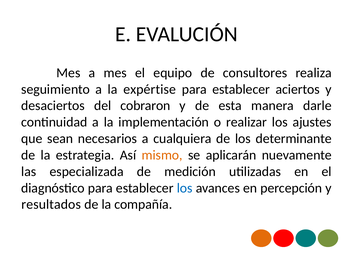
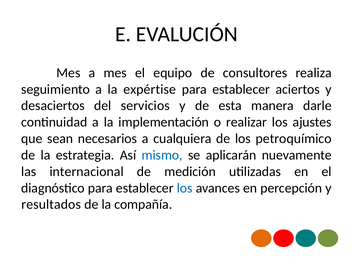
cobraron: cobraron -> servicios (145, 106)
determinante: determinante -> petroquímico (294, 138)
mismo colour: orange -> blue (162, 155)
especializada: especializada -> internacional (87, 171)
